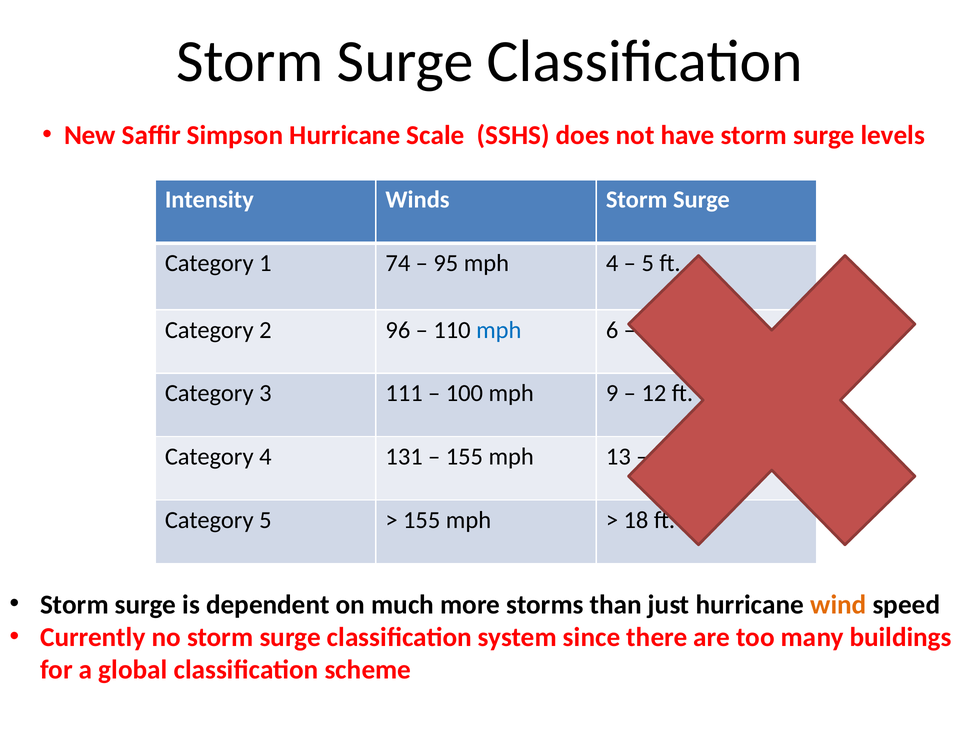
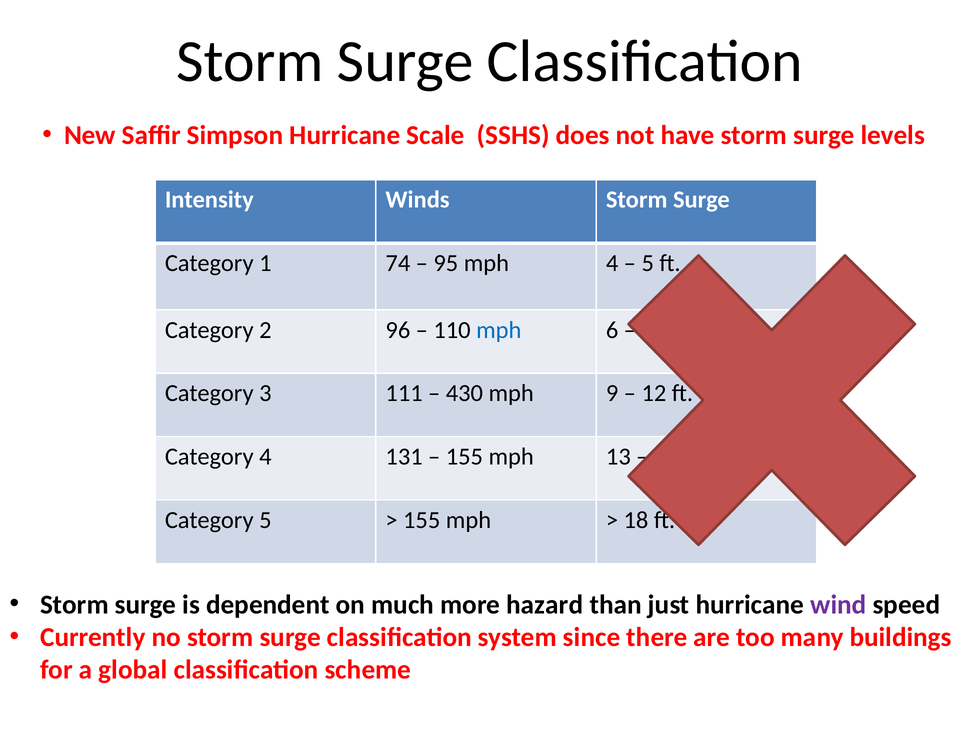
100: 100 -> 430 (464, 393)
storms: storms -> hazard (545, 605)
wind colour: orange -> purple (838, 605)
